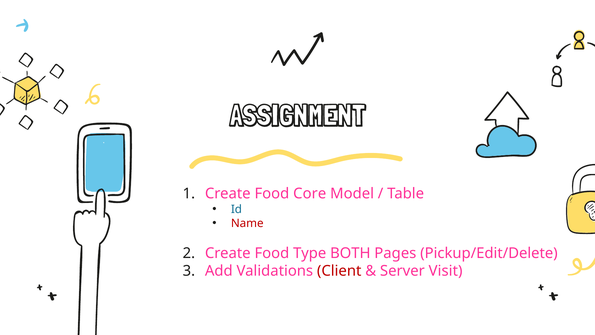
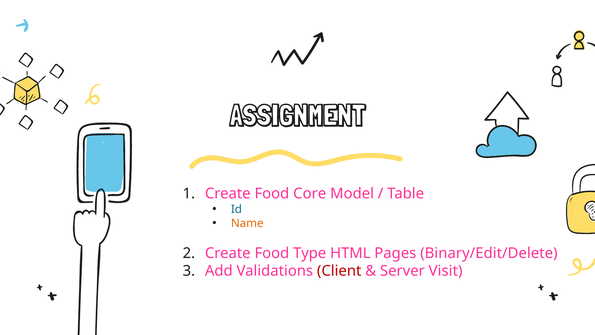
Name colour: red -> orange (247, 223)
BOTH: BOTH -> HTML (350, 253)
Pickup/Edit/Delete: Pickup/Edit/Delete -> Binary/Edit/Delete (489, 253)
